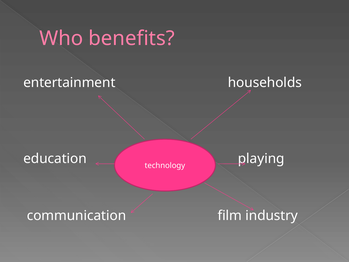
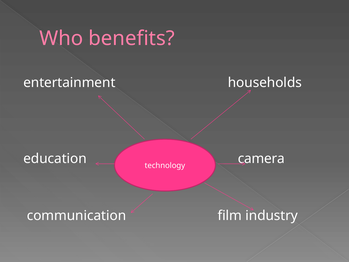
playing: playing -> camera (261, 159)
